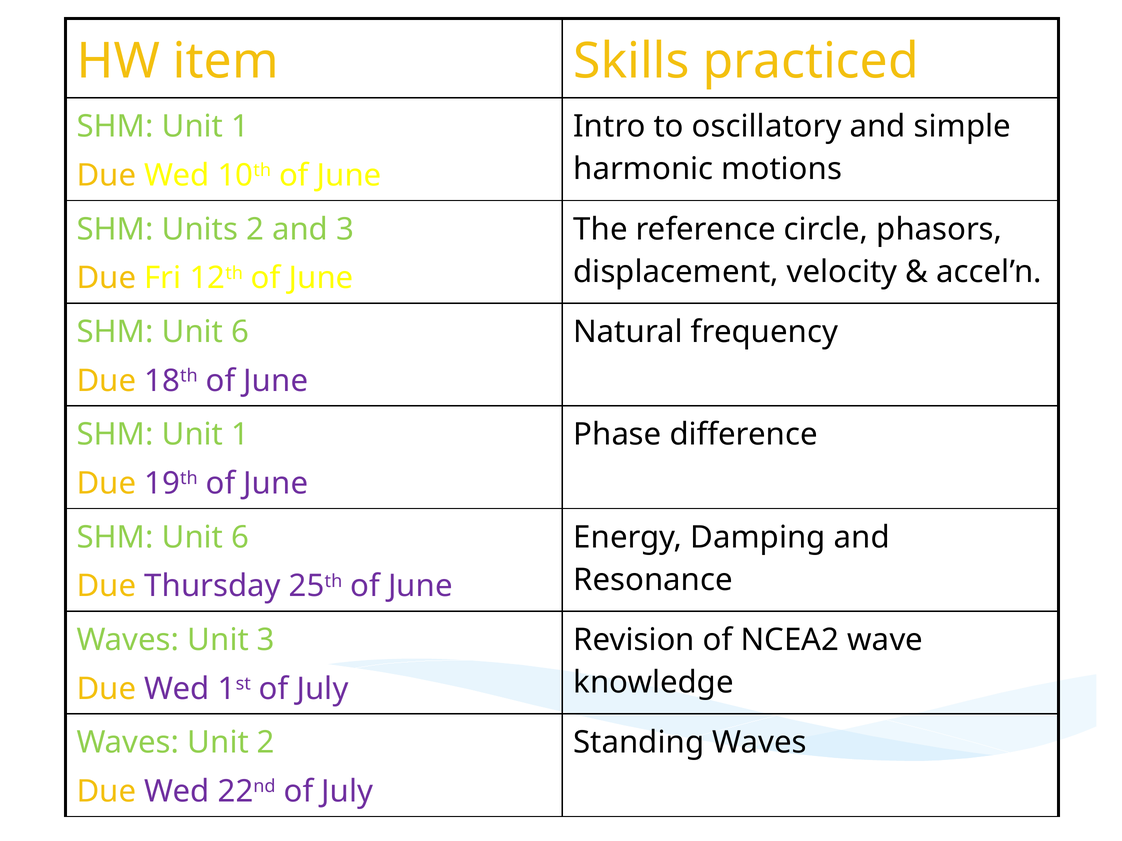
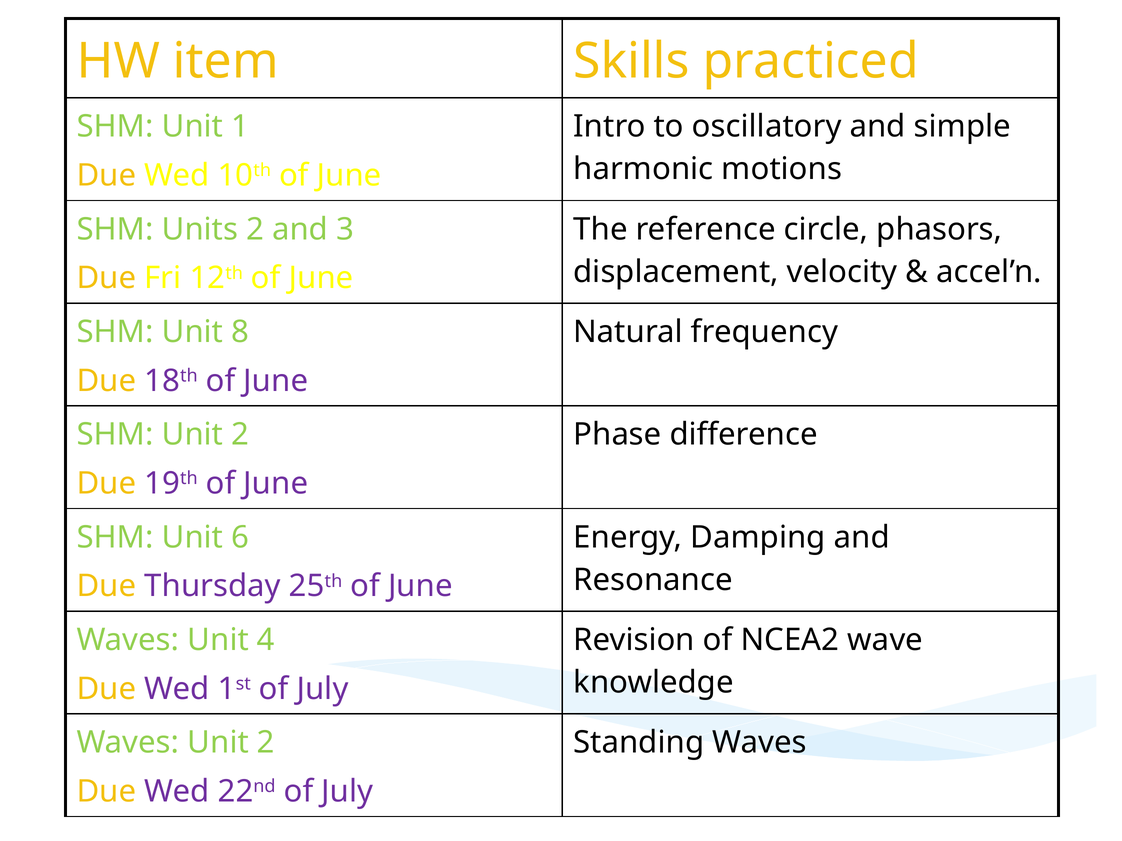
6: 6 -> 8 (240, 332)
1: 1 -> 2 (240, 435)
Unit 3: 3 -> 4 (266, 640)
